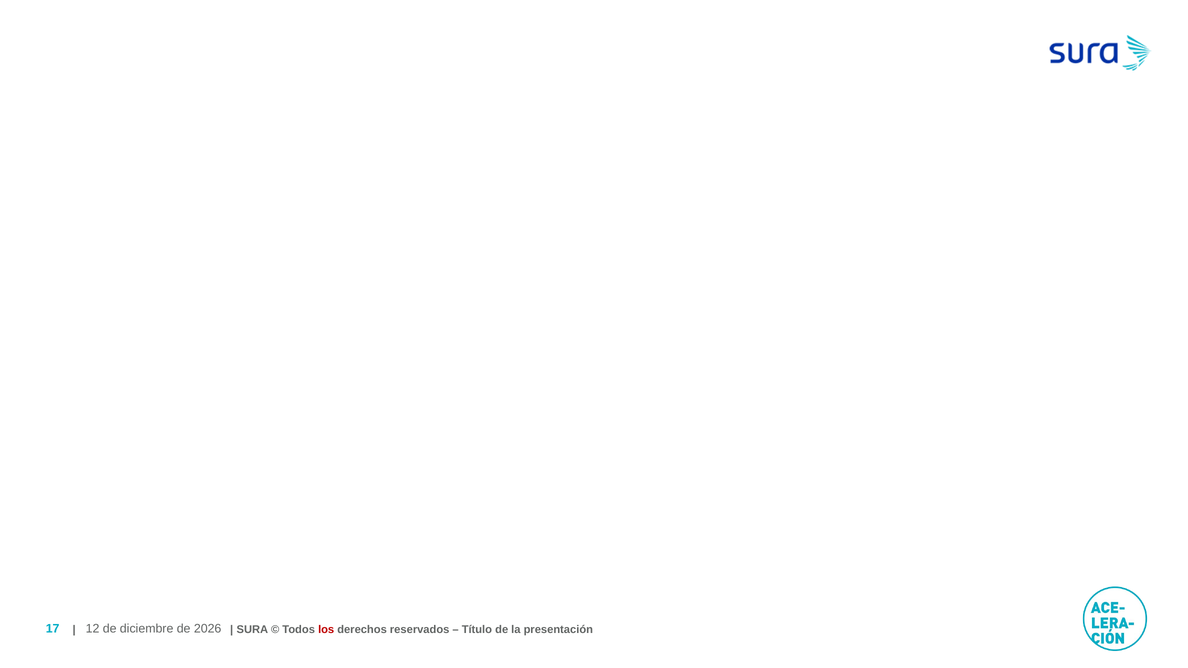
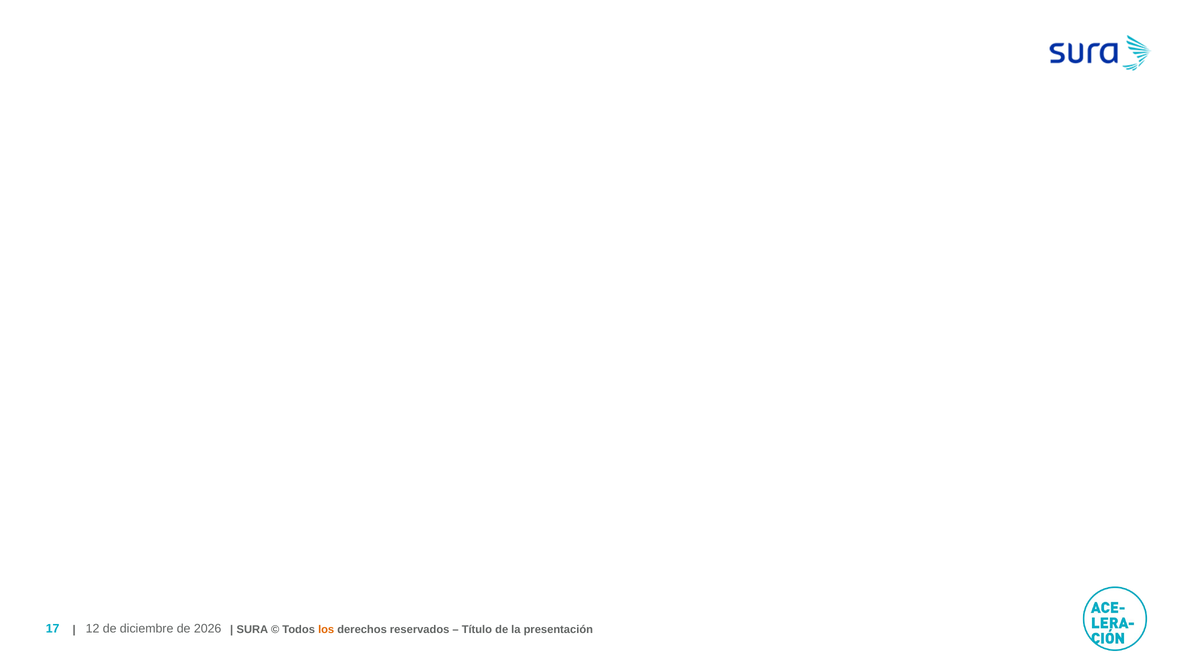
los colour: red -> orange (326, 630)
